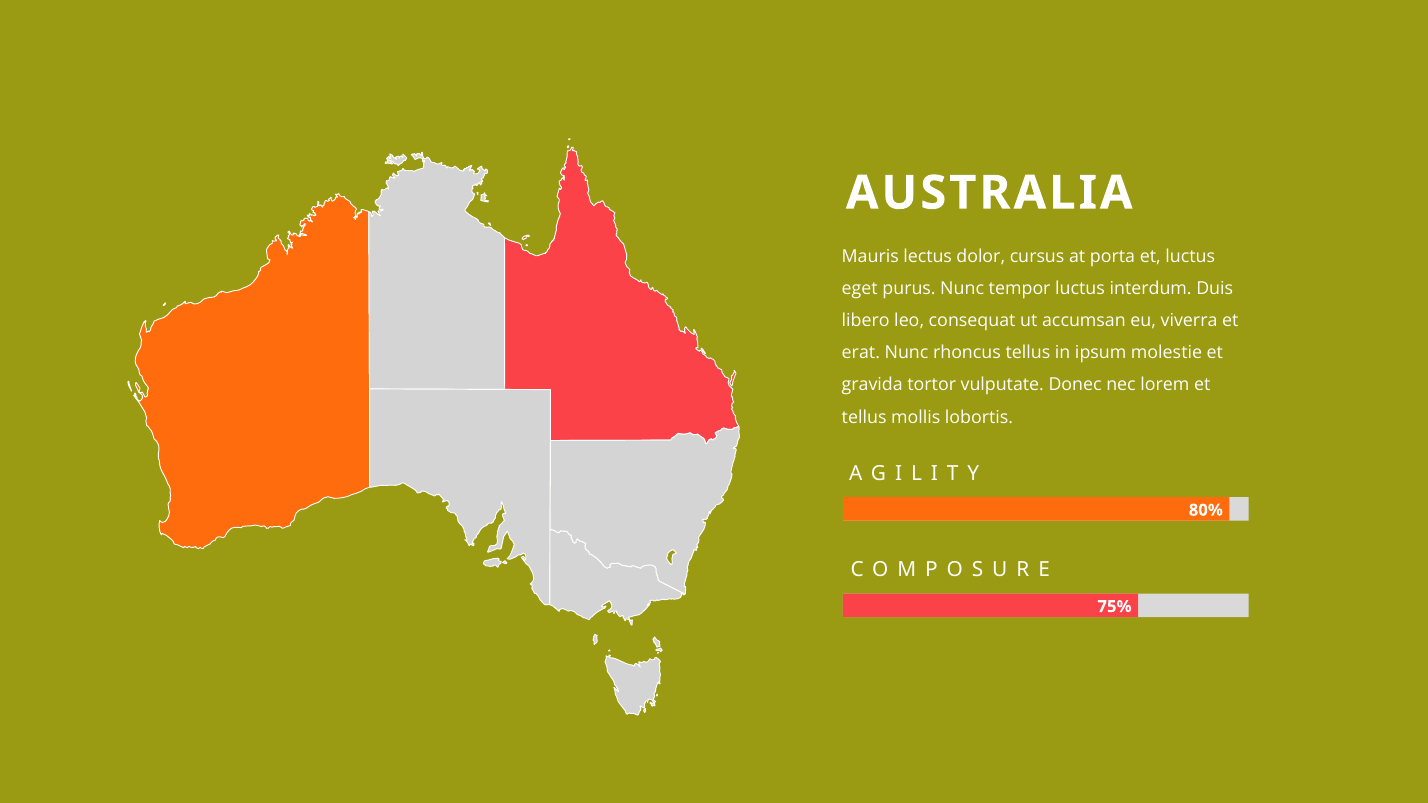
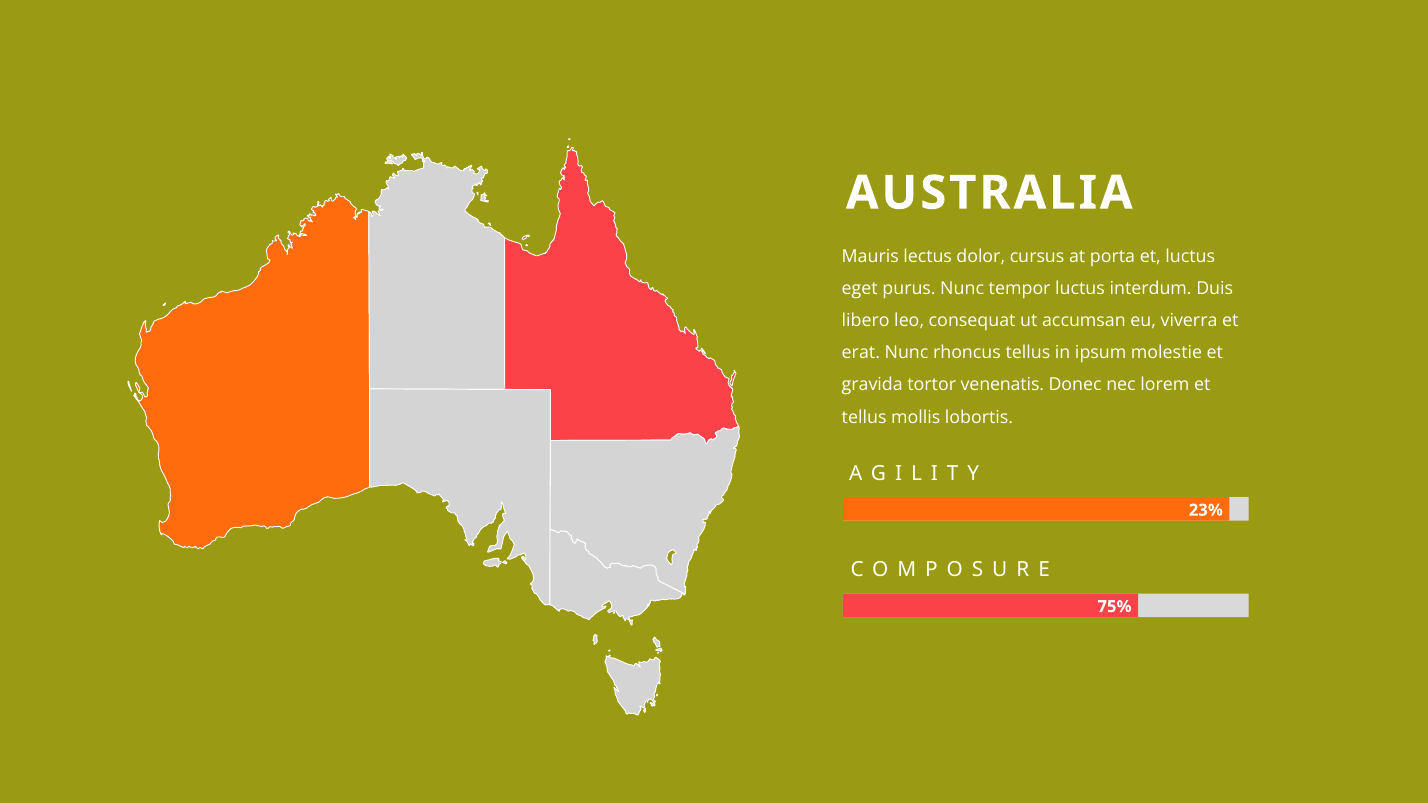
vulputate: vulputate -> venenatis (1002, 385)
80%: 80% -> 23% (1206, 510)
